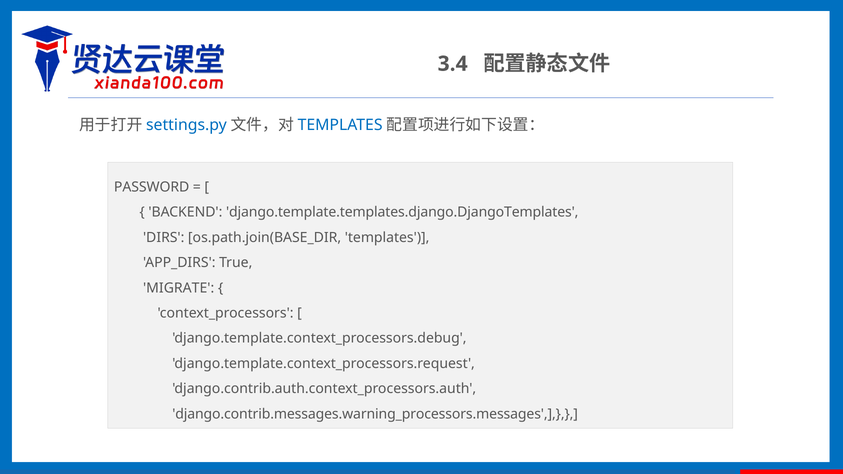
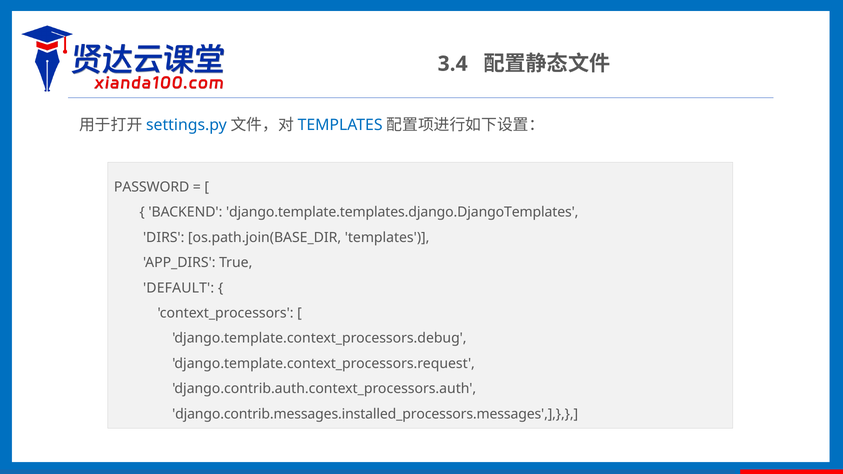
MIGRATE: MIGRATE -> DEFAULT (179, 288)
django.contrib.messages.warning_processors.messages: django.contrib.messages.warning_processors.messages -> django.contrib.messages.installed_processors.messages (375, 414)
